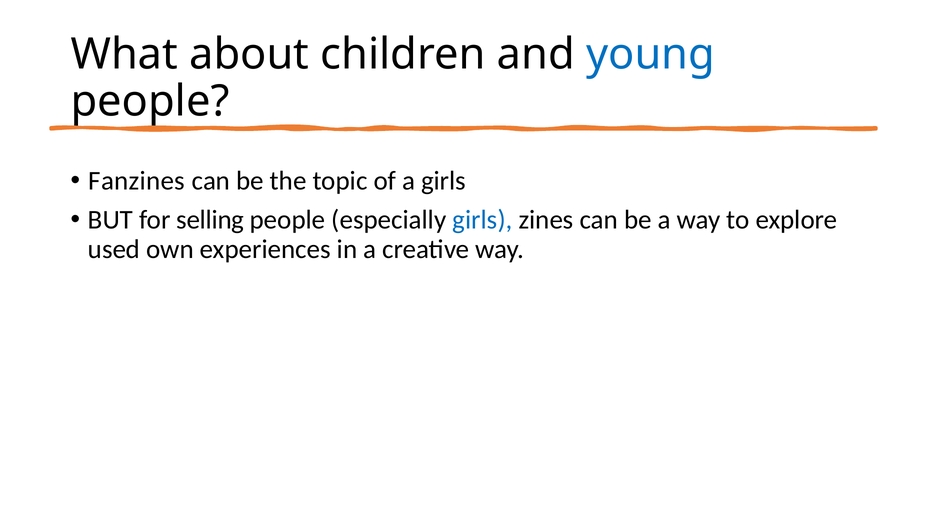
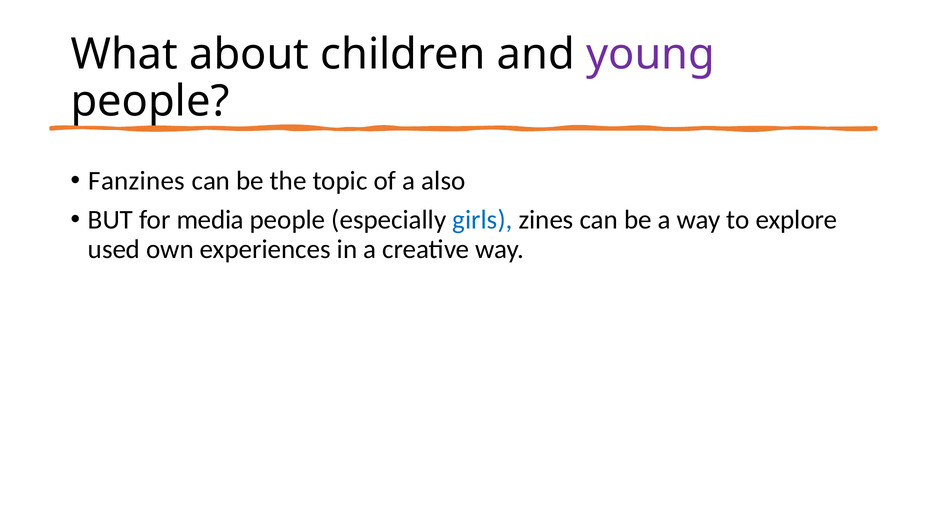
young colour: blue -> purple (651, 54)
a girls: girls -> also (443, 181)
selling: selling -> media (210, 220)
